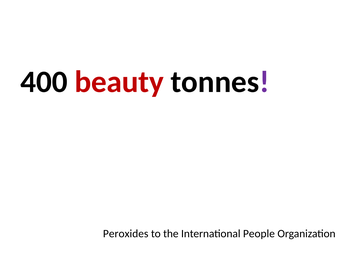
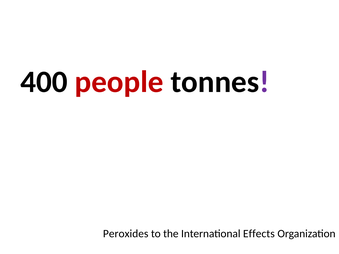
beauty: beauty -> people (119, 82)
People: People -> Effects (259, 234)
